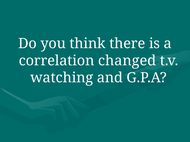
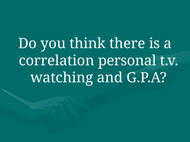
changed: changed -> personal (127, 61)
